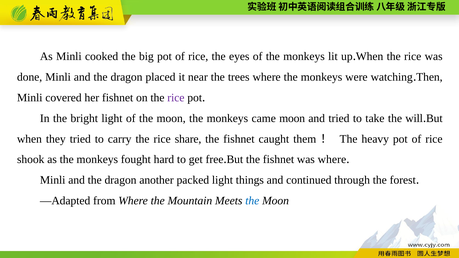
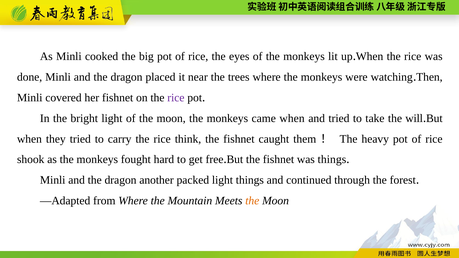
came moon: moon -> when (292, 118)
share: share -> think (188, 139)
was where: where -> things (332, 160)
the colour: blue -> orange (252, 201)
